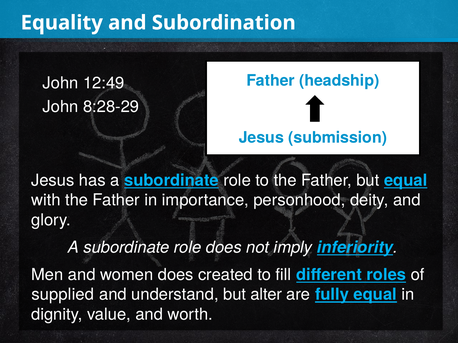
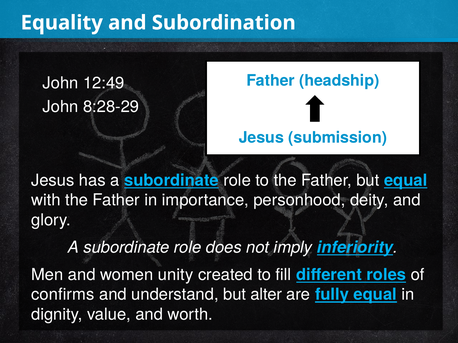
women does: does -> unity (176, 275)
supplied: supplied -> confirms (63, 295)
